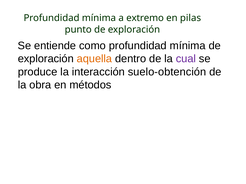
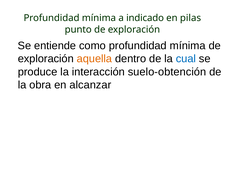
extremo: extremo -> indicado (145, 18)
cual colour: purple -> blue (186, 59)
métodos: métodos -> alcanzar (90, 85)
